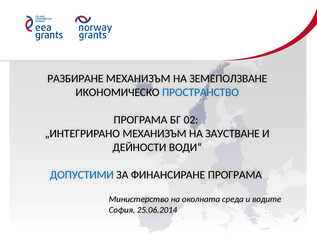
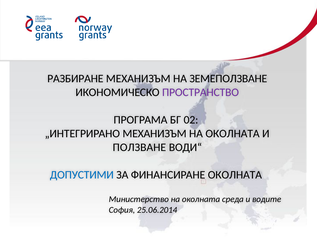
ПРОСТРАНСТВО colour: blue -> purple (200, 92)
ЗАУСТВАНЕ: ЗАУСТВАНЕ -> ОКОЛНАТА (233, 133)
ДЕЙНОСТИ: ДЕЙНОСТИ -> ПОЛЗВАНЕ (139, 147)
ФИНАНСИРАНЕ ПРОГРАМА: ПРОГРАМА -> ОКОЛНАТА (235, 175)
